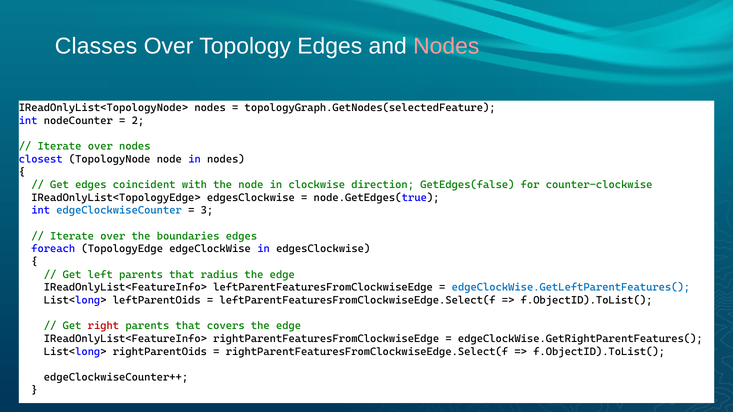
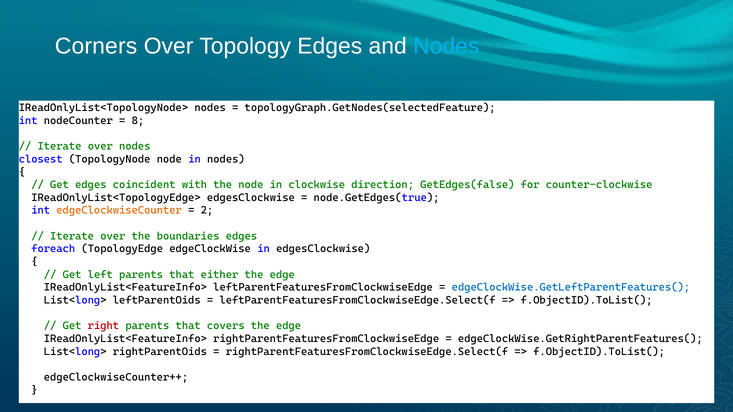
Classes: Classes -> Corners (96, 46)
Nodes colour: pink -> light blue (446, 46)
2: 2 -> 8 (138, 121)
edgeClockwiseCounter colour: blue -> orange (119, 211)
3: 3 -> 2 (207, 211)
radius: radius -> either (219, 275)
